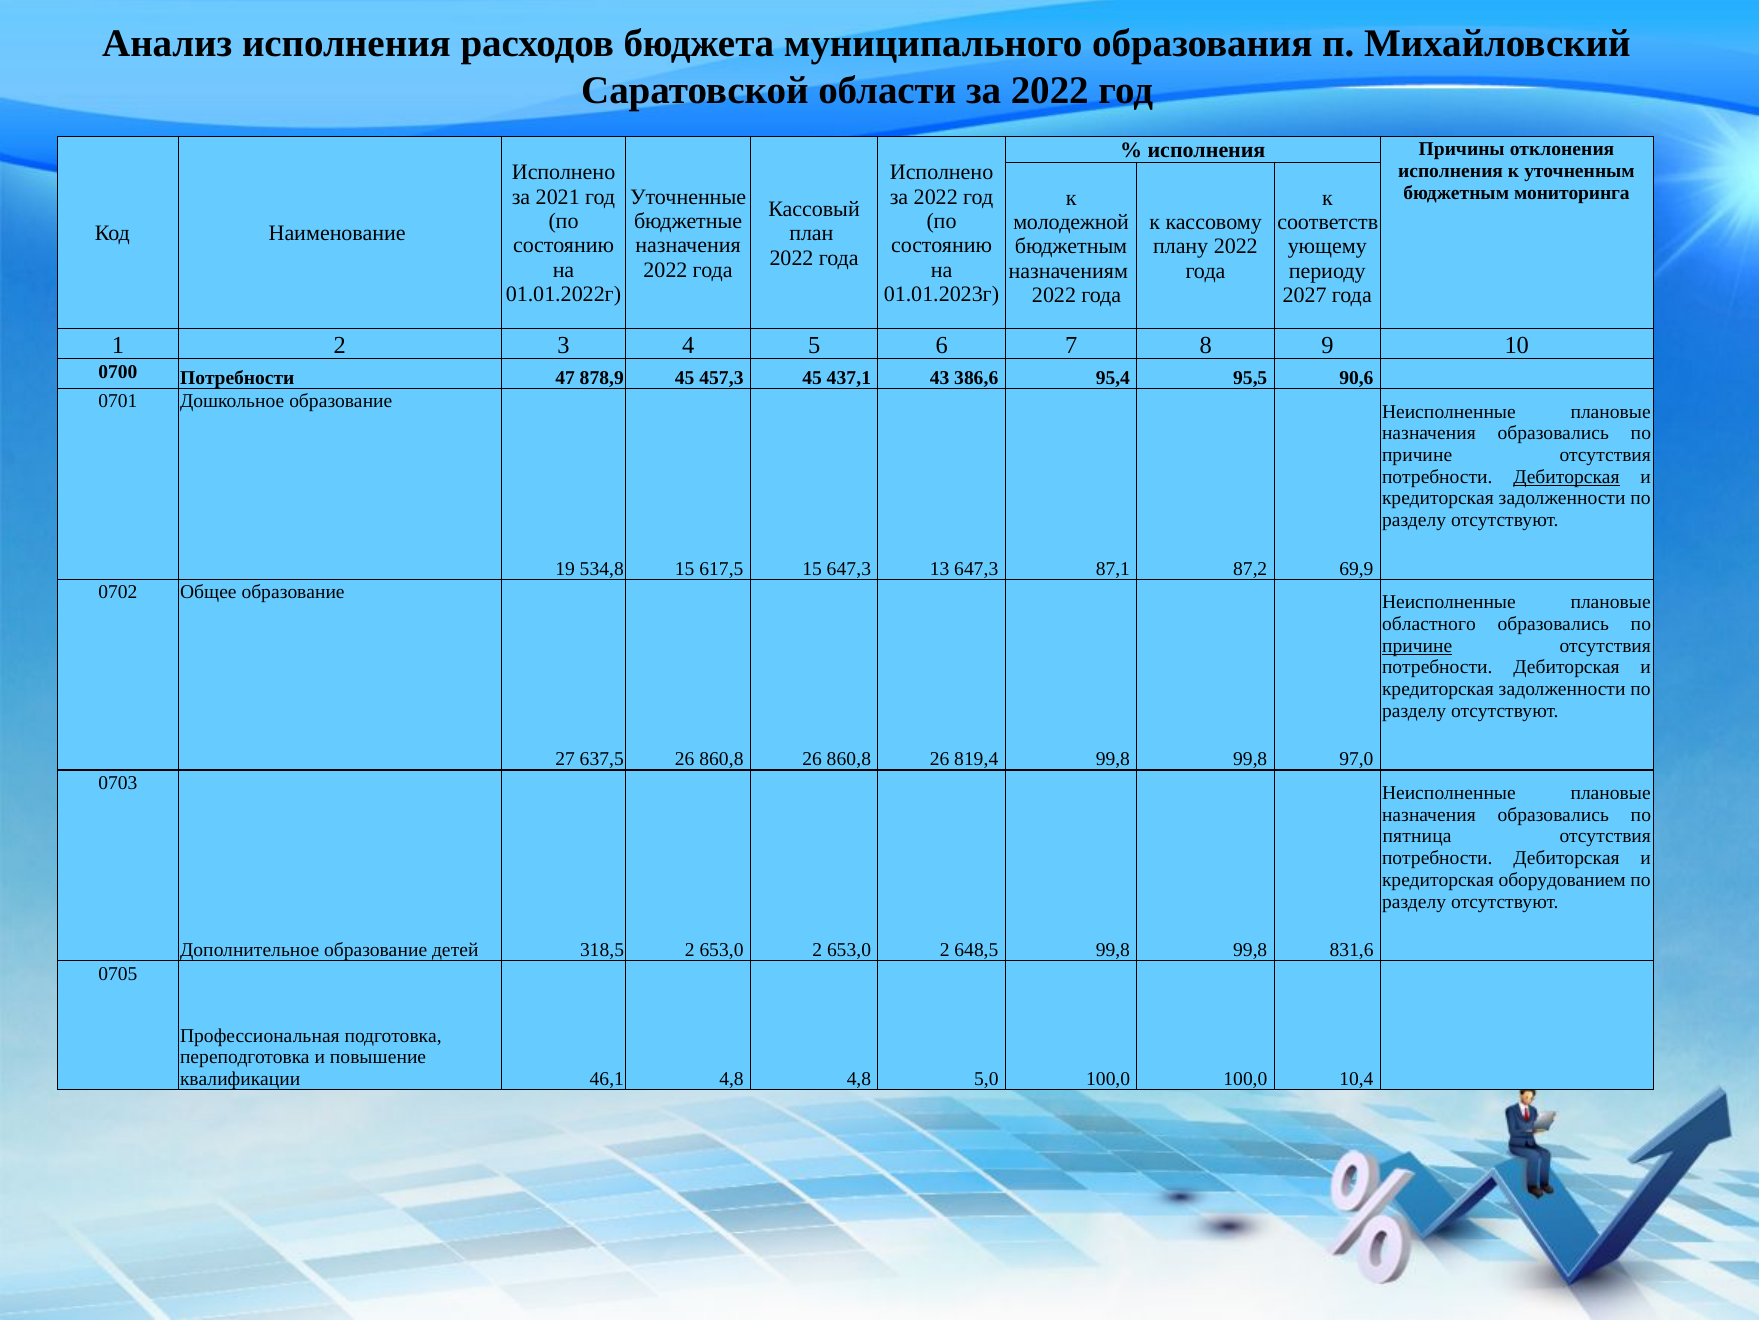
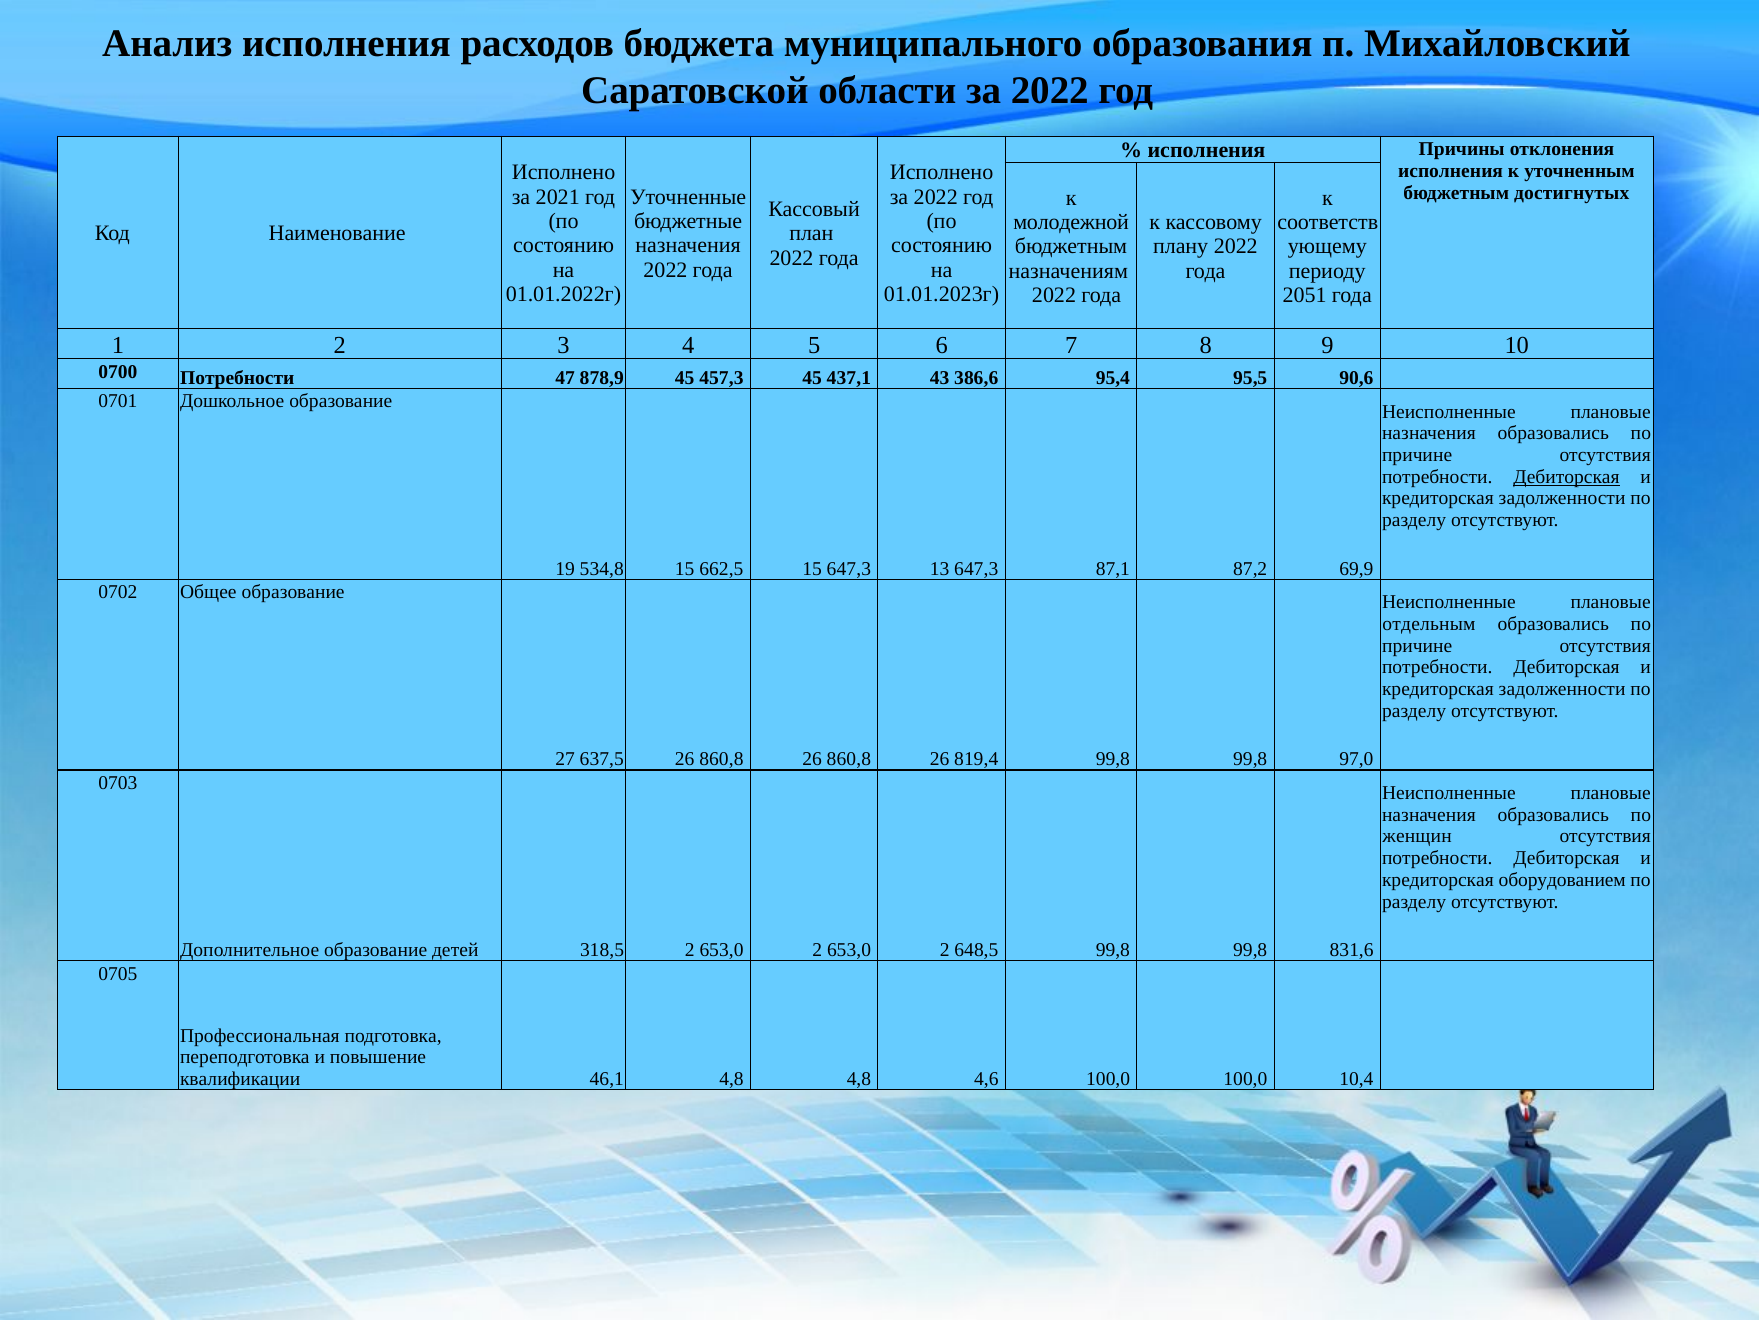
мониторинга: мониторинга -> достигнутых (1572, 192)
2027: 2027 -> 2051 (1305, 295)
617,5: 617,5 -> 662,5 (721, 568)
областного: областного -> отдельным (1429, 624)
причине underline: present -> none (1417, 645)
пятница: пятница -> женщин (1417, 836)
5,0: 5,0 -> 4,6 (986, 1079)
